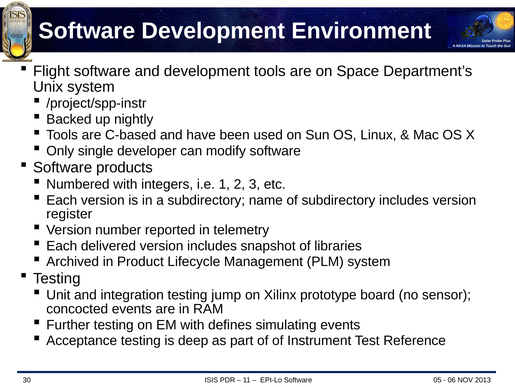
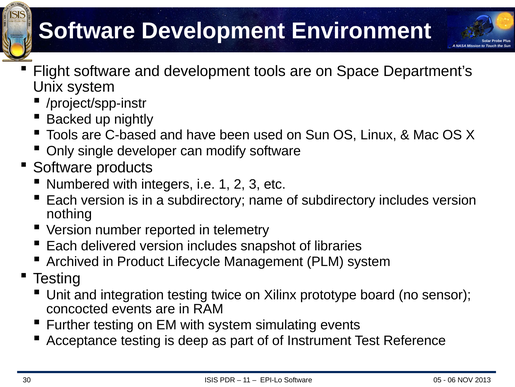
register: register -> nothing (69, 214)
jump: jump -> twice (226, 294)
with defines: defines -> system (230, 324)
